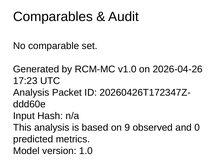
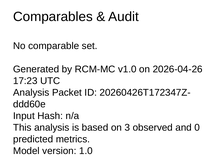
9: 9 -> 3 (127, 128)
